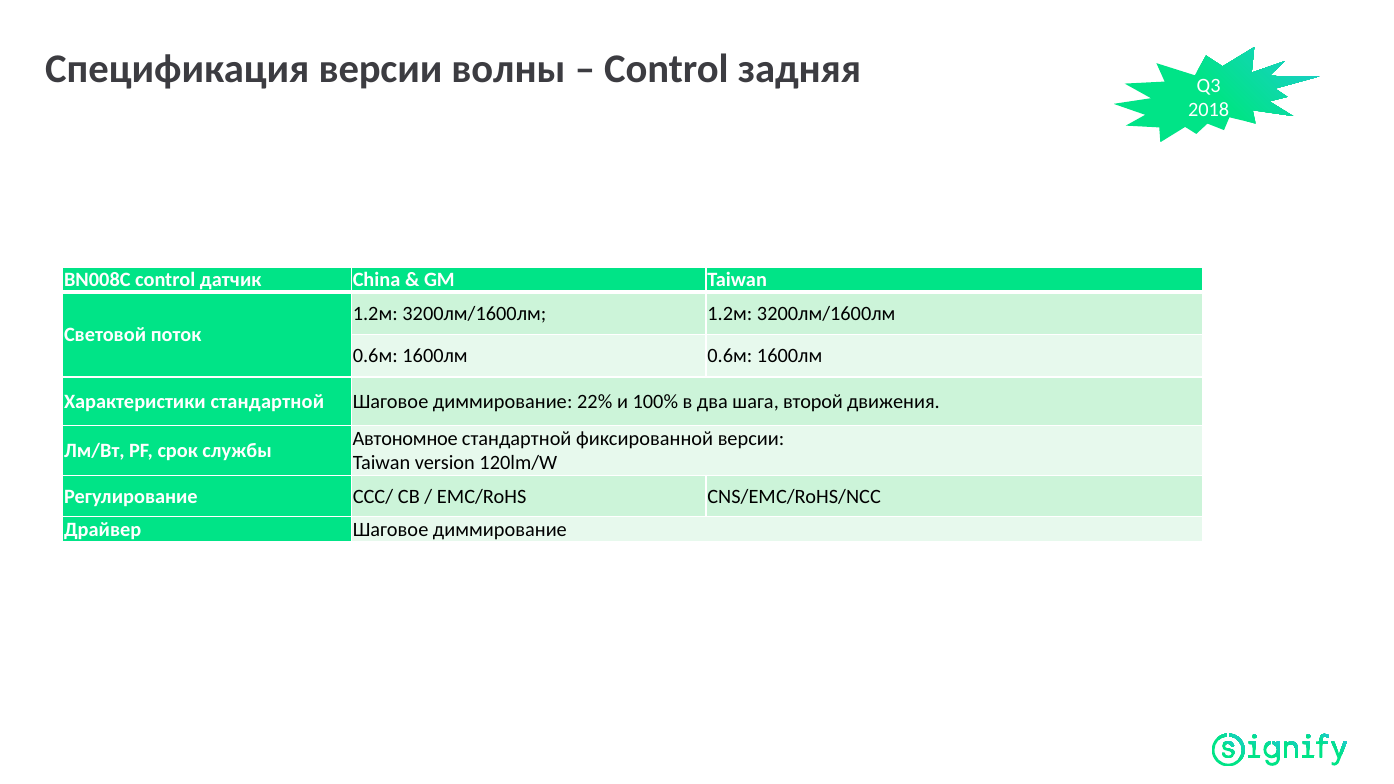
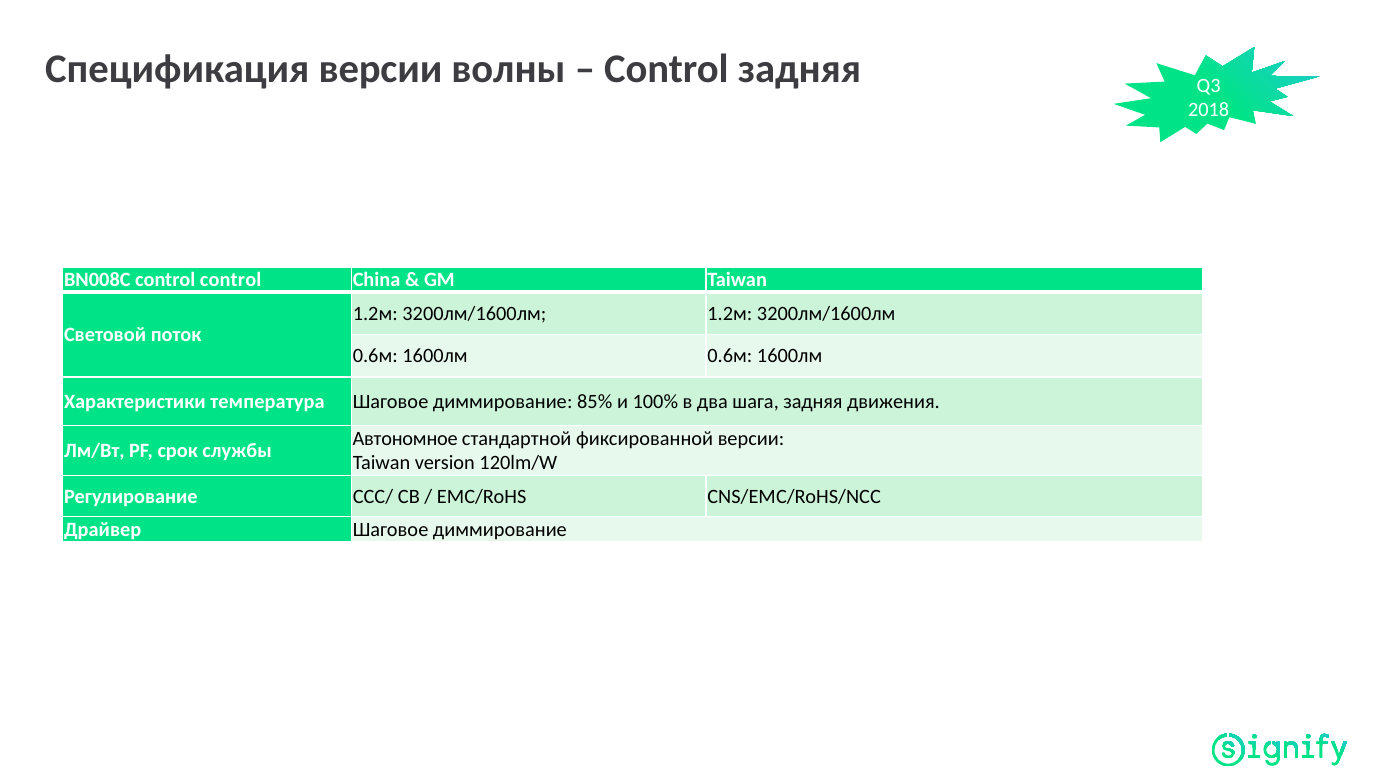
control датчик: датчик -> control (231, 280)
Характеристики стандартной: стандартной -> температура (267, 402)
22%: 22% -> 85% (595, 402)
шага второй: второй -> задняя (813, 402)
